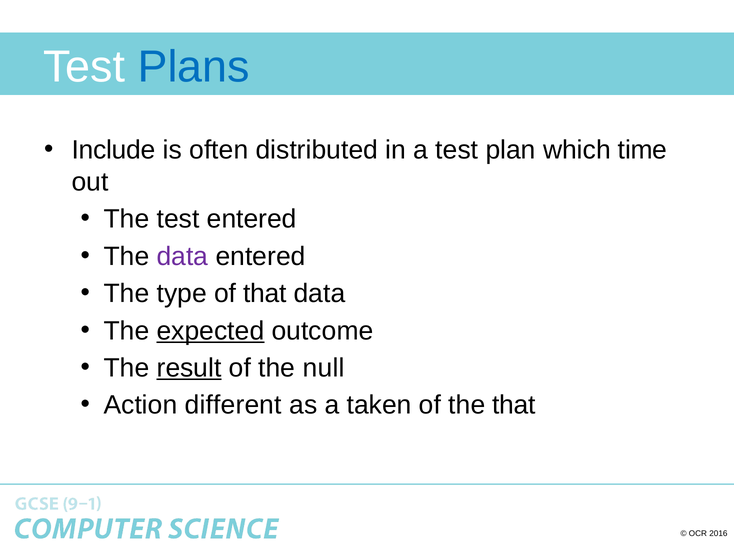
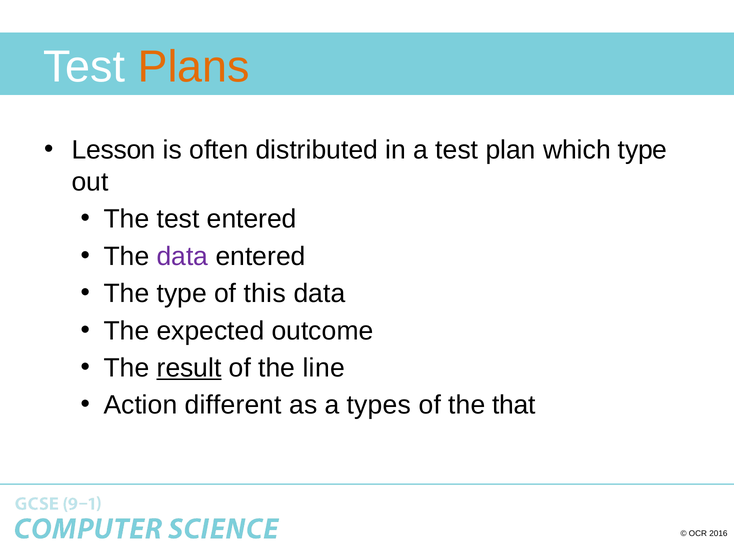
Plans colour: blue -> orange (194, 67)
Include: Include -> Lesson (114, 150)
which time: time -> type (643, 150)
of that: that -> this (265, 293)
expected underline: present -> none (210, 330)
null: null -> line (324, 368)
taken: taken -> types (379, 405)
